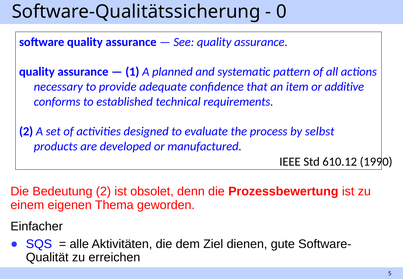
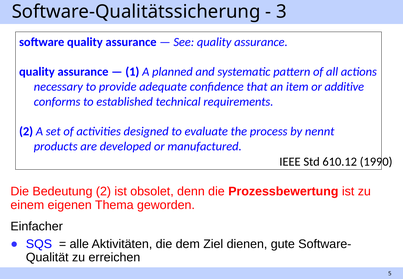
0: 0 -> 3 (281, 12)
selbst: selbst -> nennt (320, 131)
